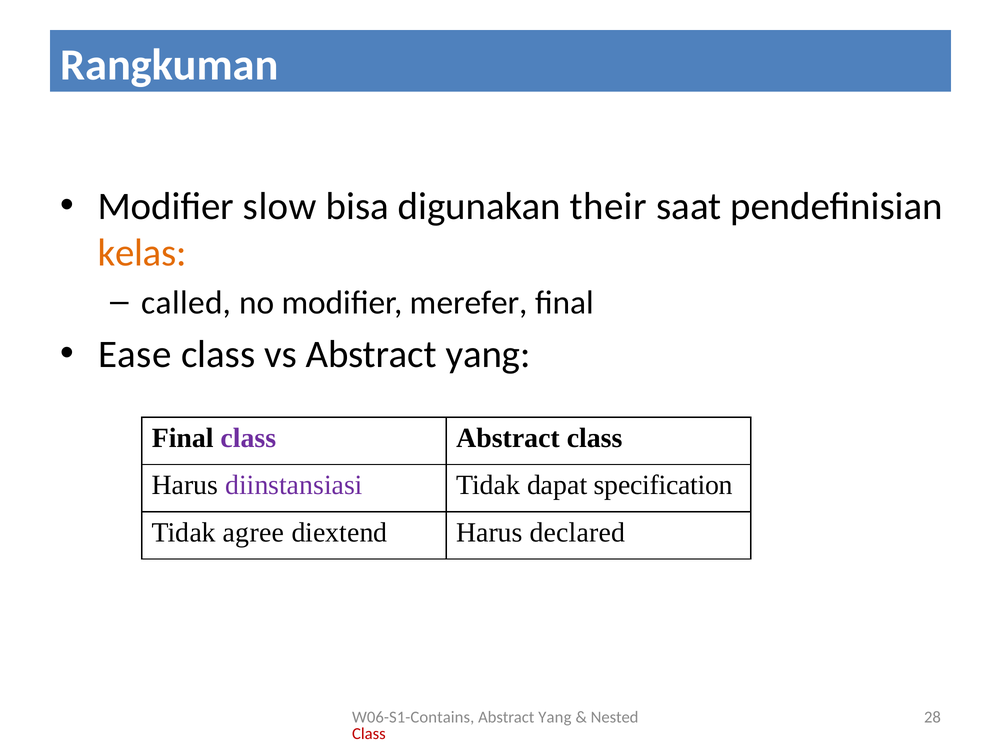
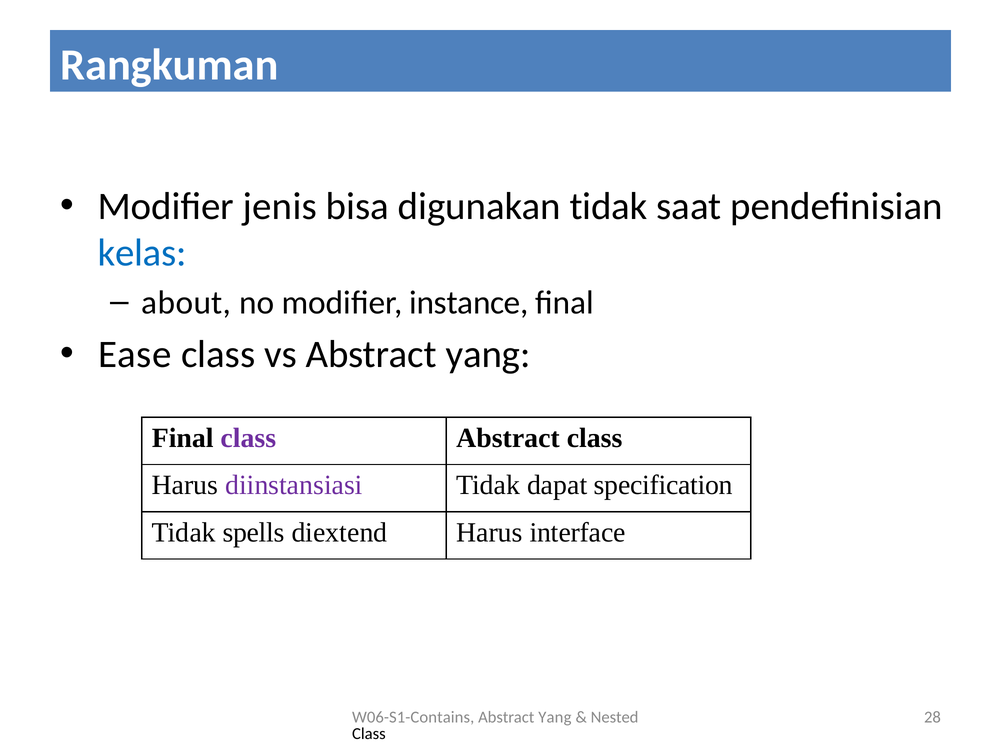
slow: slow -> jenis (280, 206)
digunakan their: their -> tidak (609, 206)
kelas colour: orange -> blue (142, 253)
called: called -> about (186, 303)
merefer: merefer -> instance (469, 303)
agree: agree -> spells (254, 532)
declared: declared -> interface (578, 532)
Class colour: red -> black (369, 733)
